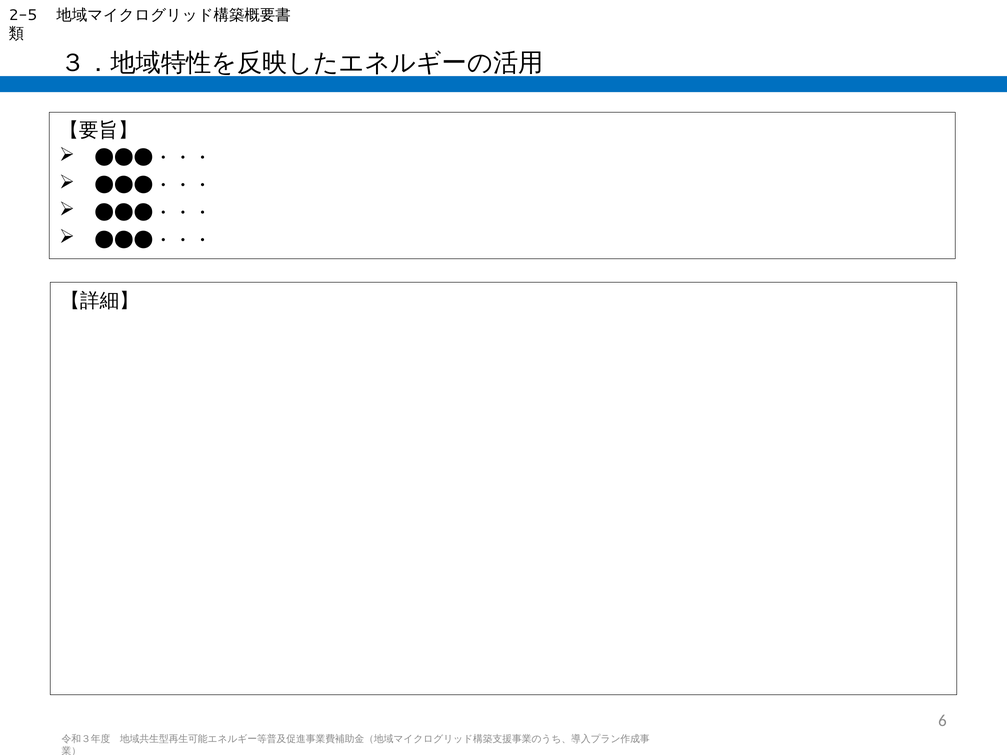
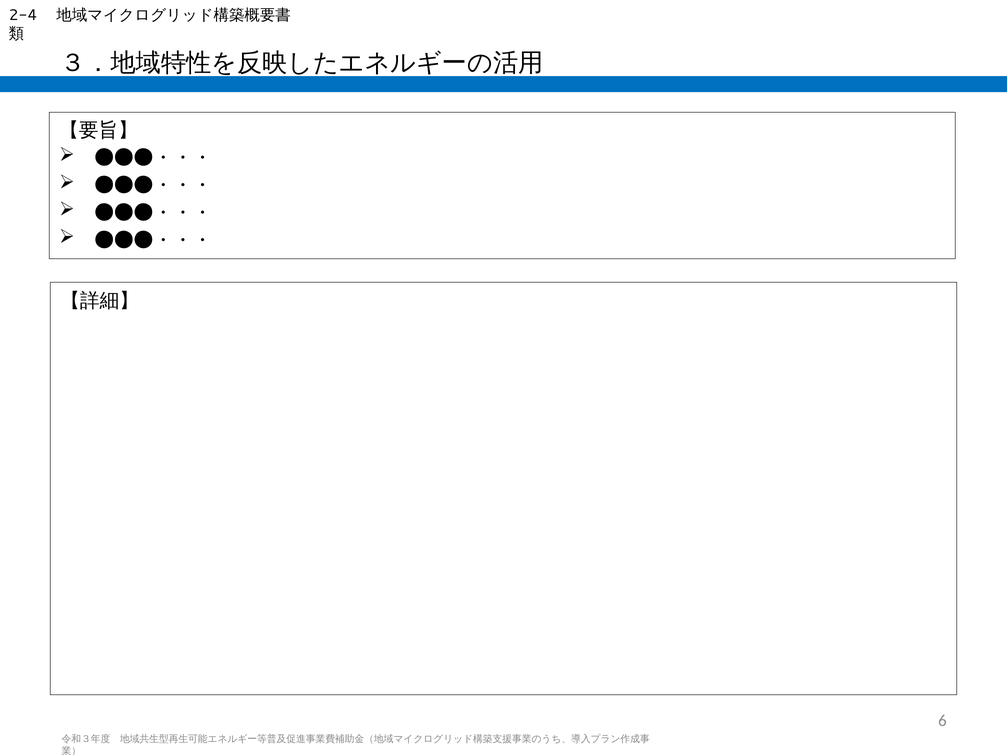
2-5: 2-5 -> 2-4 (23, 15)
